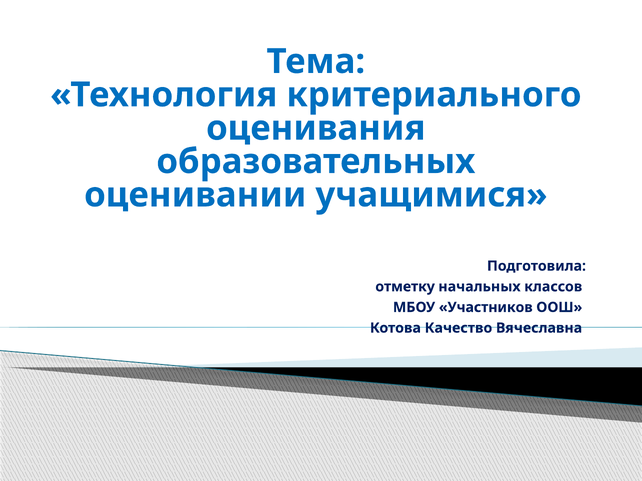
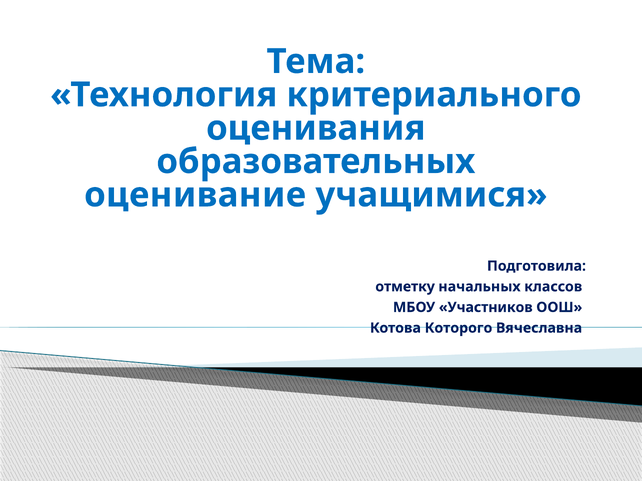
оценивании: оценивании -> оценивание (195, 195)
Качество: Качество -> Которого (458, 328)
